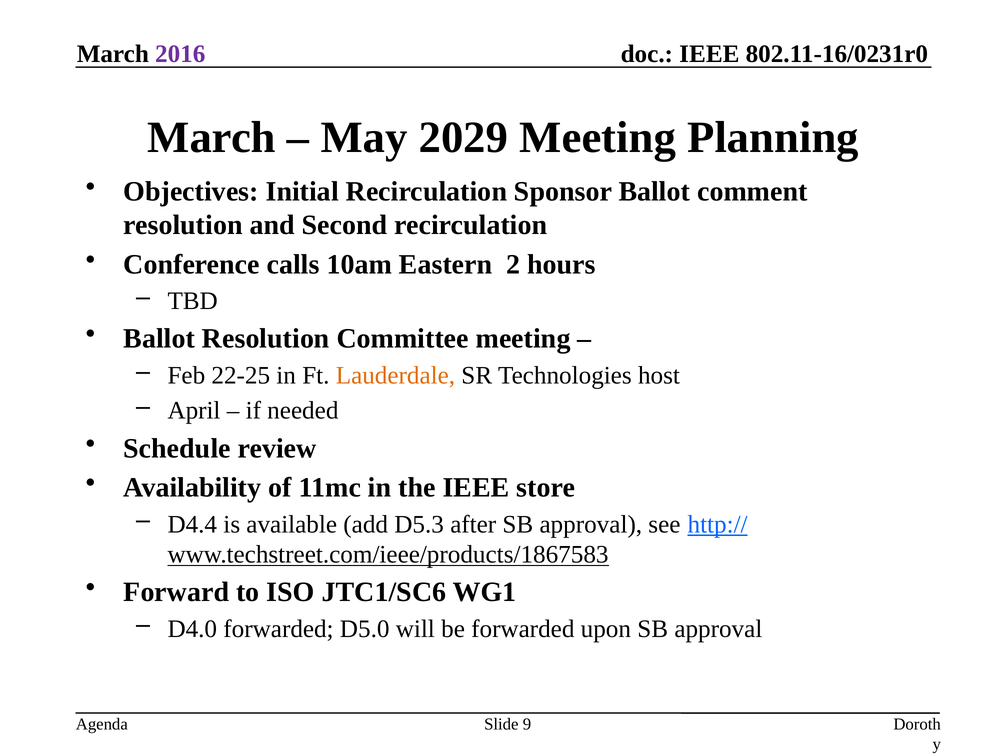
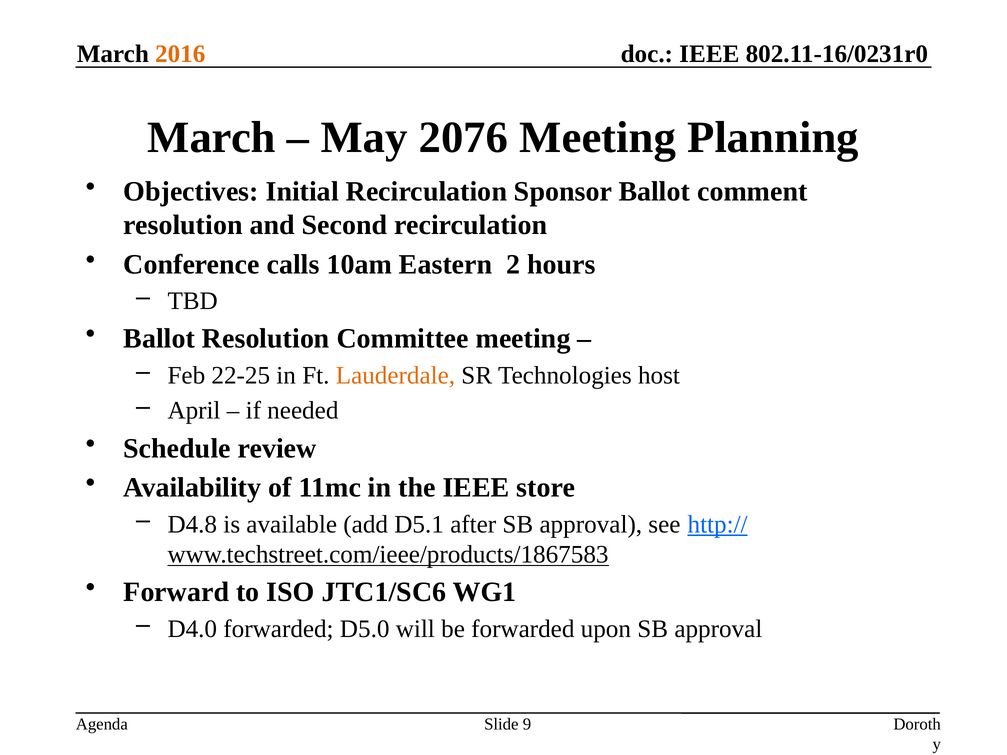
2016 colour: purple -> orange (180, 54)
2029: 2029 -> 2076 (463, 137)
D4.4: D4.4 -> D4.8 (192, 524)
D5.3: D5.3 -> D5.1 (419, 524)
